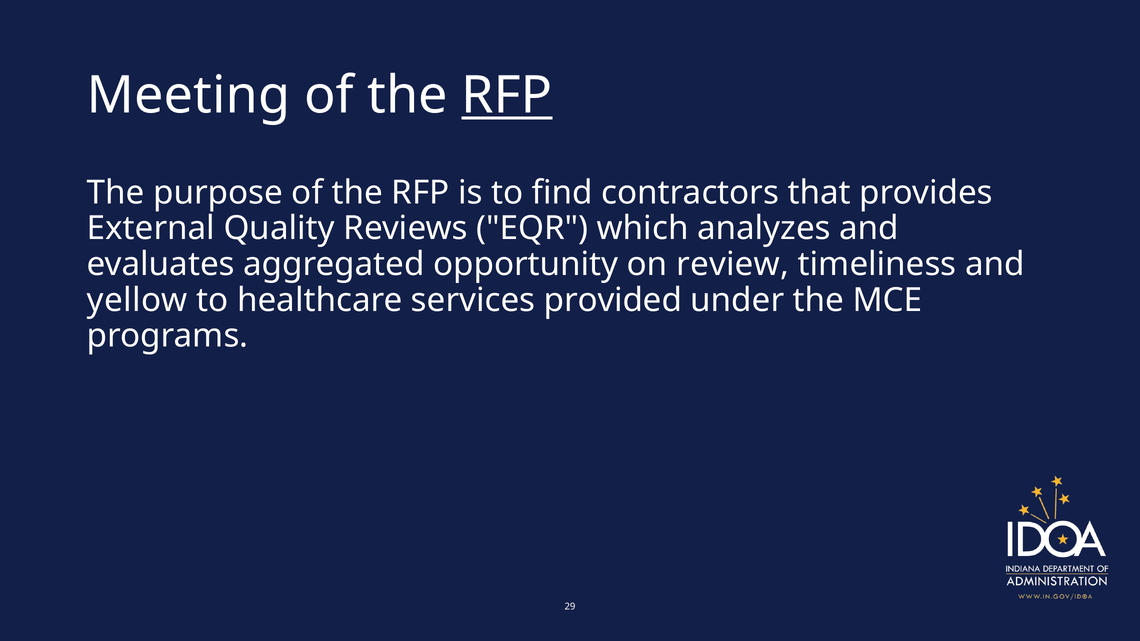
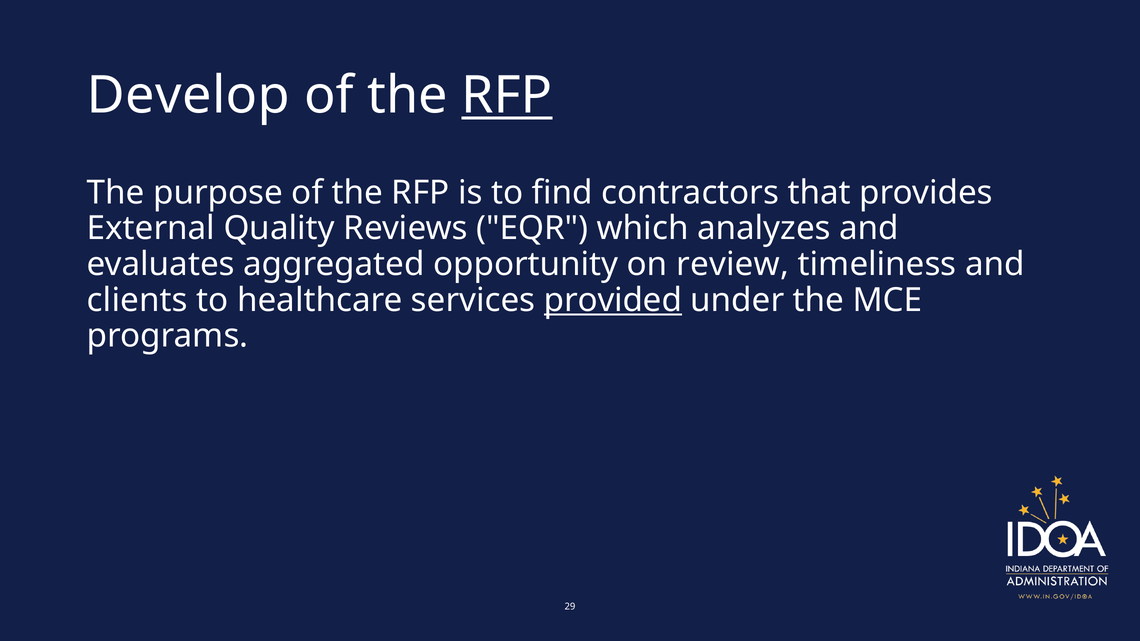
Meeting: Meeting -> Develop (189, 96)
yellow: yellow -> clients (137, 300)
provided underline: none -> present (613, 300)
